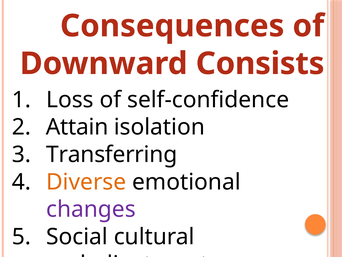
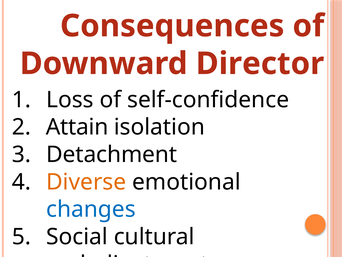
Consists: Consists -> Director (260, 64)
Transferring: Transferring -> Detachment (112, 154)
changes colour: purple -> blue (91, 209)
